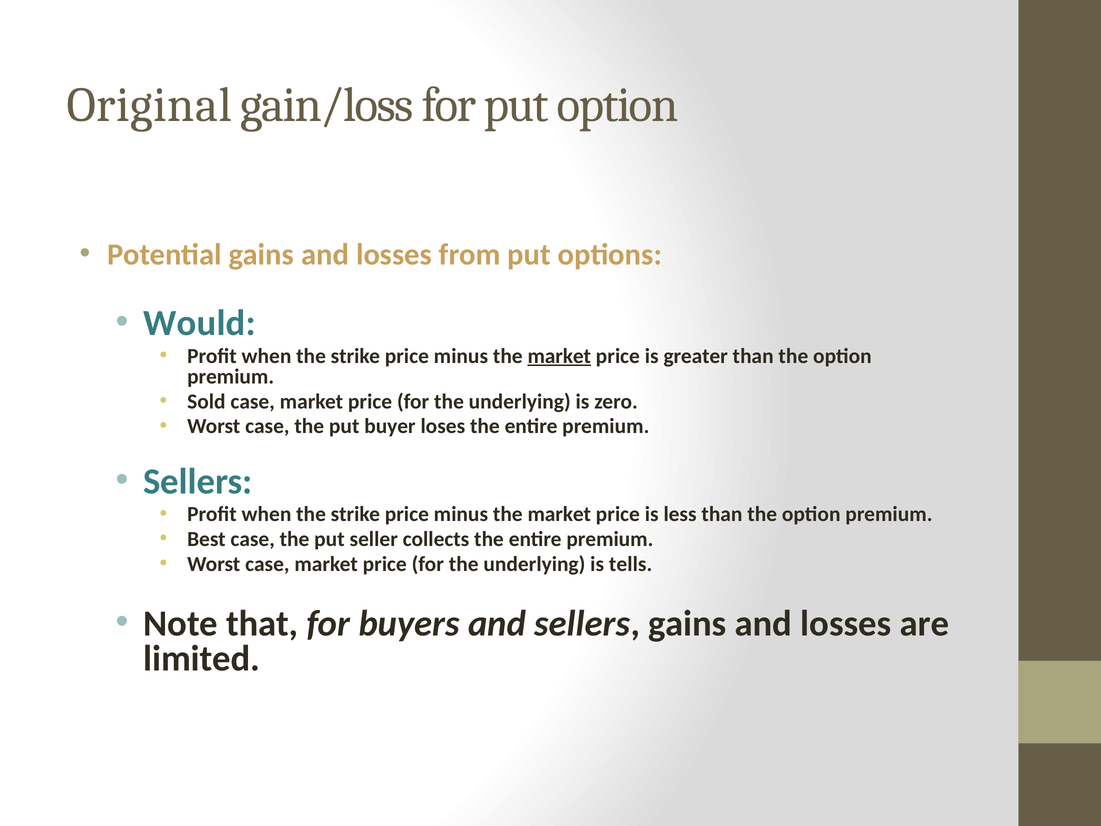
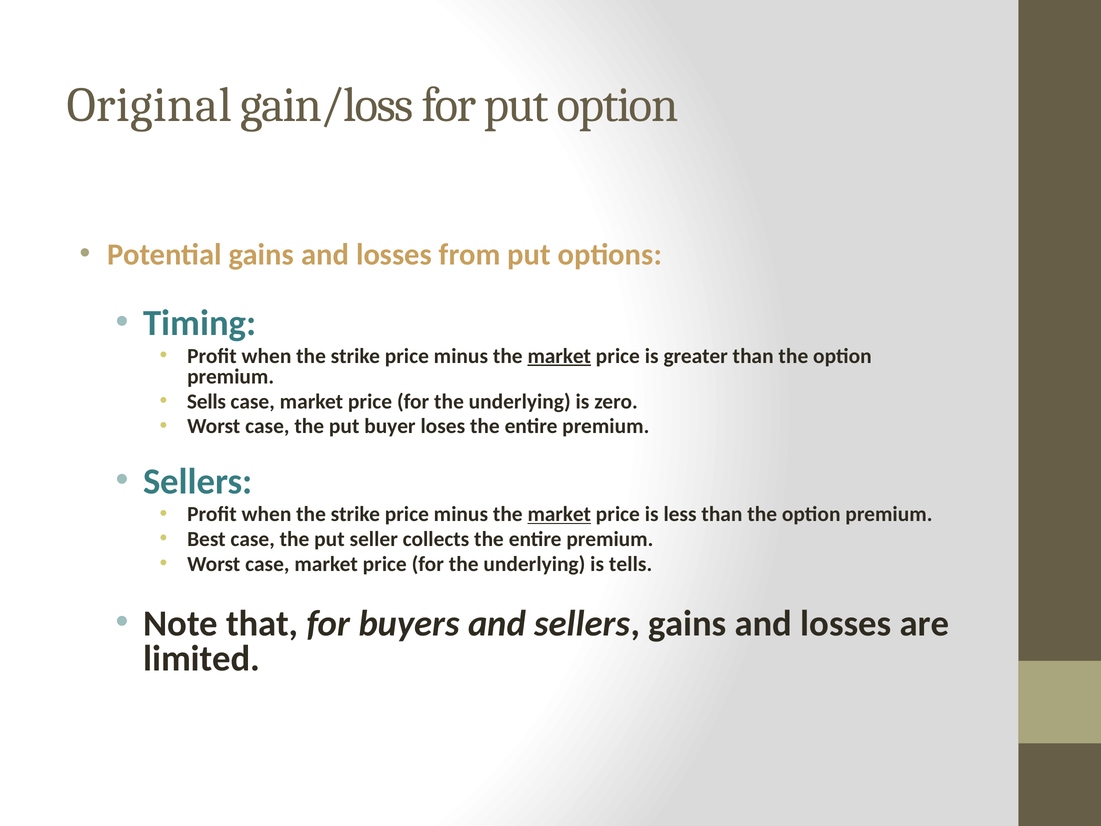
Would: Would -> Timing (200, 323)
Sold: Sold -> Sells (206, 401)
market underline: none -> present (559, 514)
